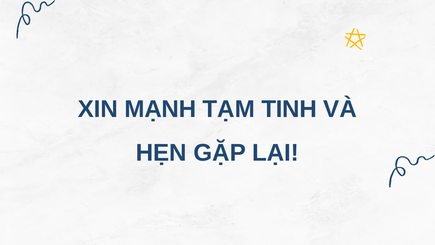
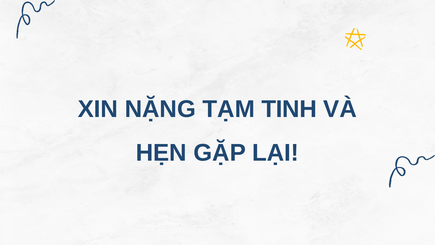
MẠNH: MẠNH -> NẶNG (160, 109)
